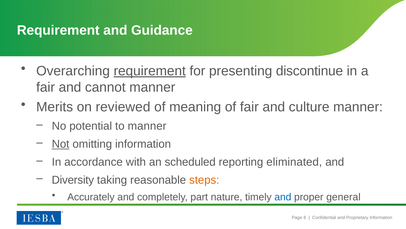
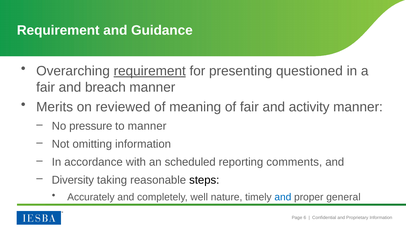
discontinue: discontinue -> questioned (309, 71)
cannot: cannot -> breach (105, 87)
culture: culture -> activity (309, 107)
potential: potential -> pressure (91, 126)
Not underline: present -> none (61, 144)
eliminated: eliminated -> comments (294, 162)
steps colour: orange -> black (204, 180)
part: part -> well (199, 197)
